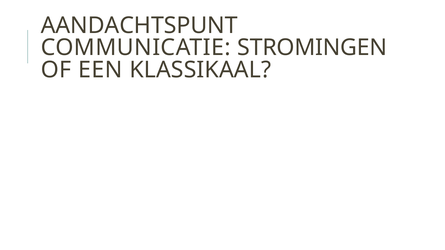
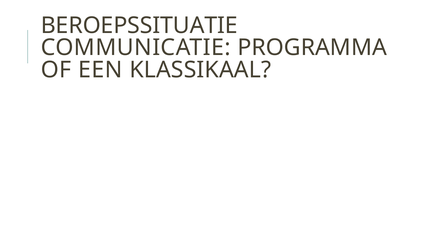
AANDACHTSPUNT: AANDACHTSPUNT -> BEROEPSSITUATIE (139, 25)
STROMINGEN: STROMINGEN -> PROGRAMMA (312, 48)
